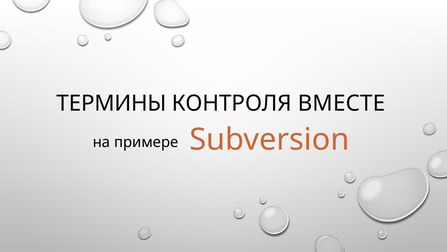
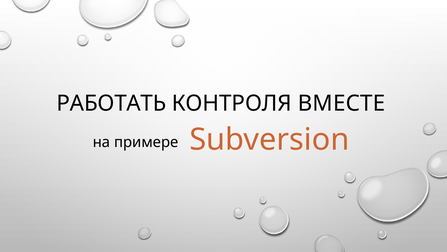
ТЕРМИНЫ: ТЕРМИНЫ -> РАБОТАТЬ (112, 103)
